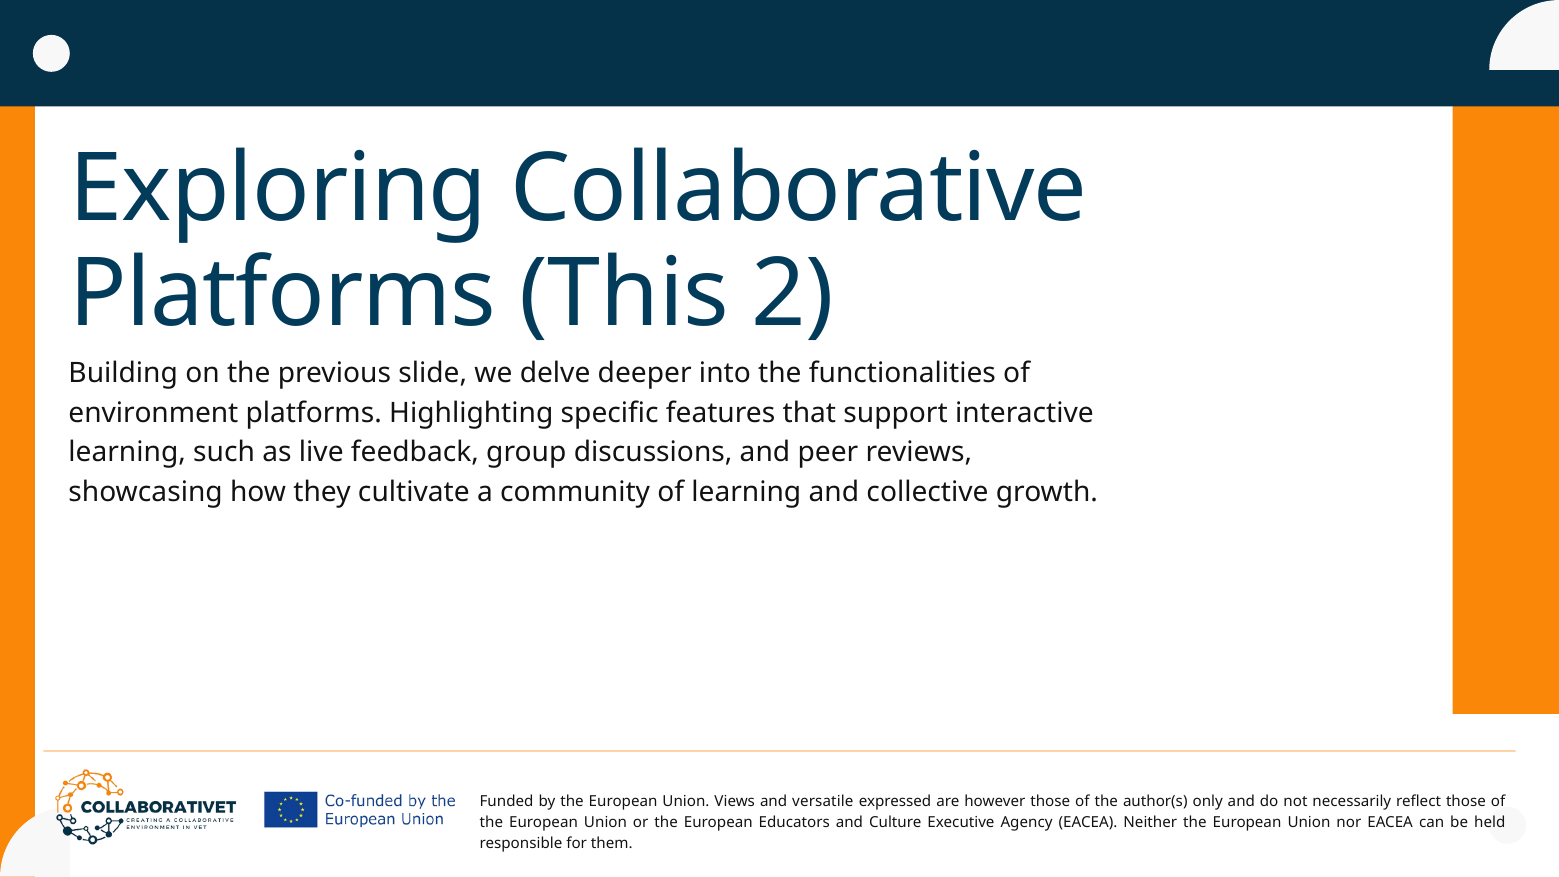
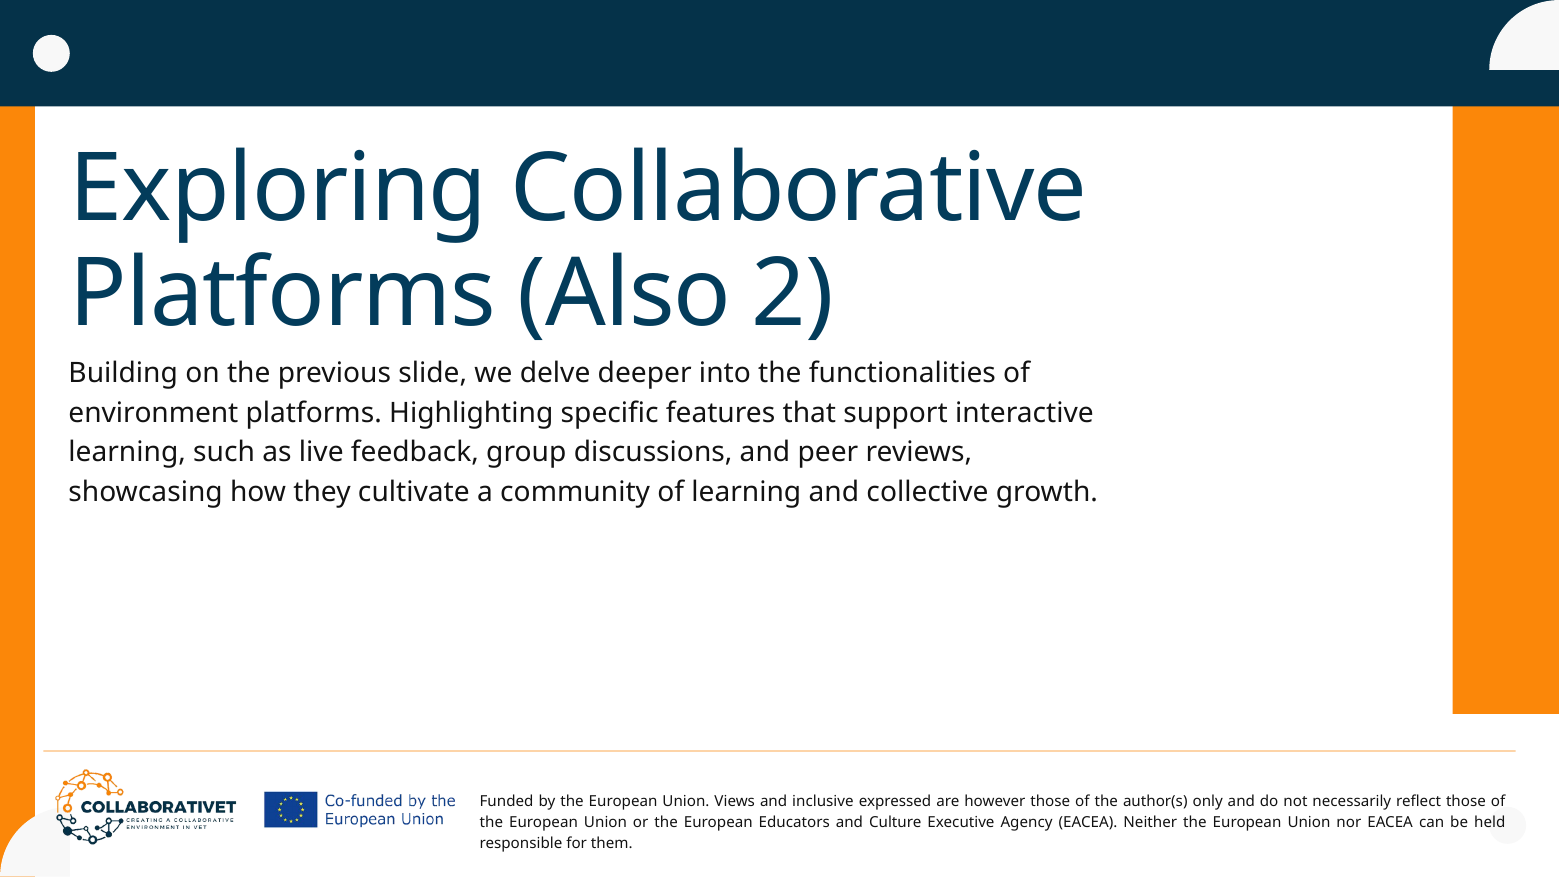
This: This -> Also (625, 294)
versatile: versatile -> inclusive (823, 801)
